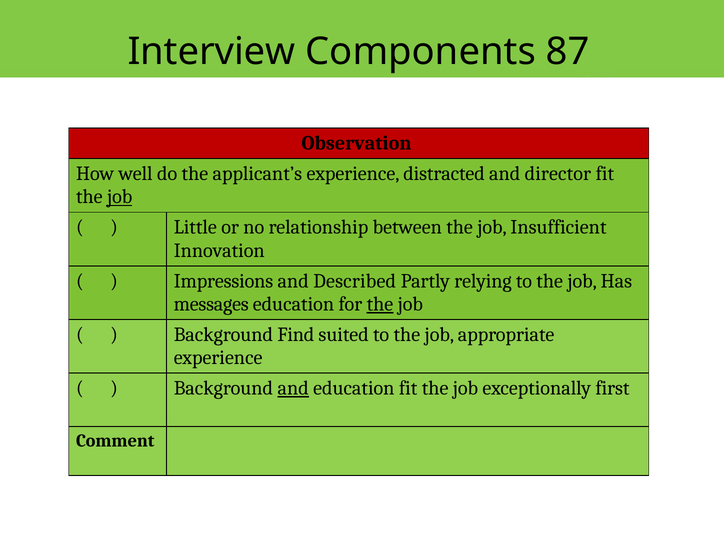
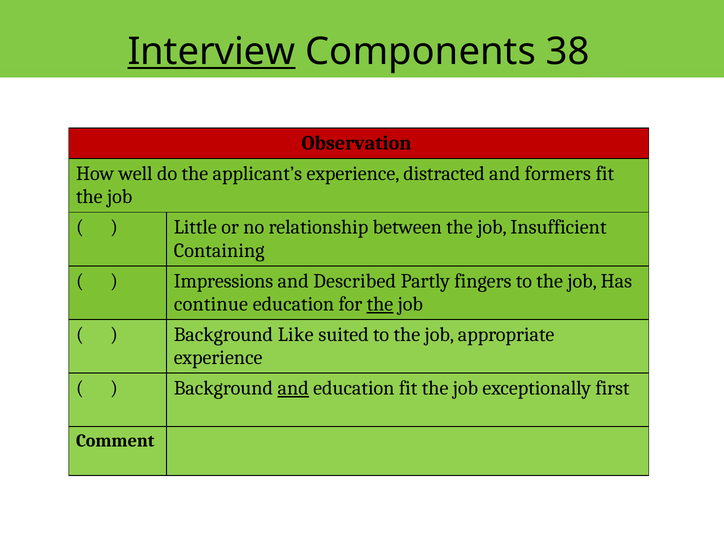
Interview underline: none -> present (212, 52)
87: 87 -> 38 (568, 52)
director: director -> formers (558, 174)
job underline: present -> none (120, 197)
Innovation: Innovation -> Containing (219, 250)
relying: relying -> fingers (483, 281)
messages: messages -> continue (211, 304)
Find: Find -> Like (296, 335)
